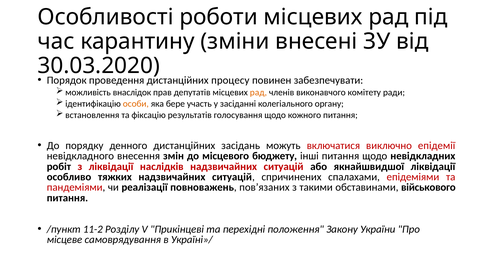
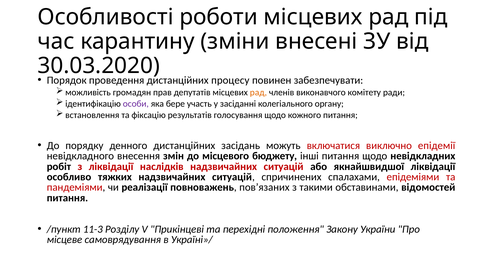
внаслідок: внаслідок -> громадян (132, 93)
особи colour: orange -> purple (136, 104)
військового: військового -> відомостей (428, 188)
11-2: 11-2 -> 11-3 (93, 229)
